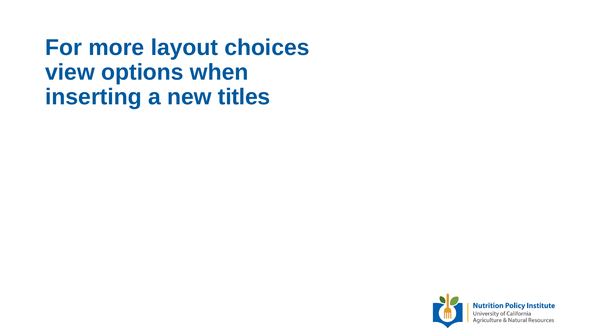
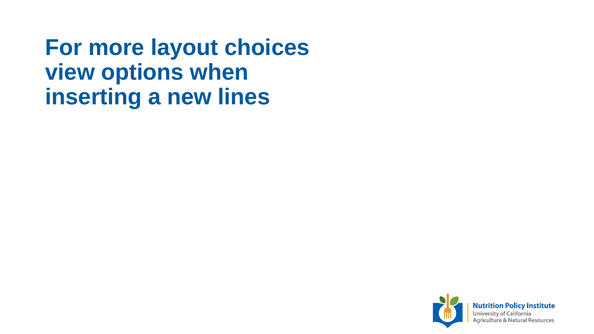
titles: titles -> lines (244, 97)
